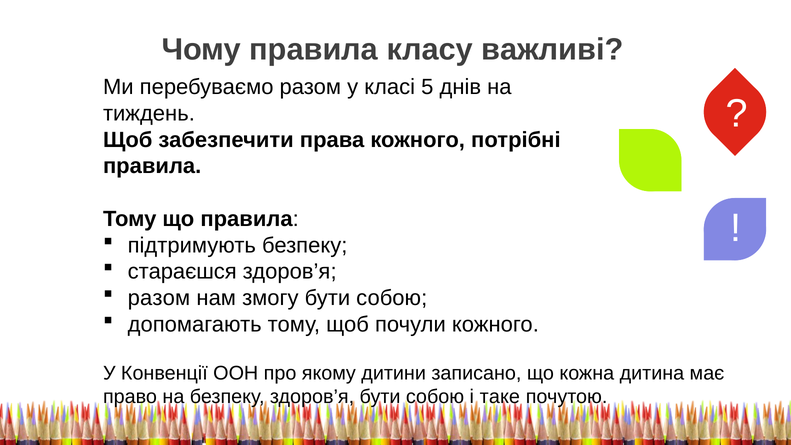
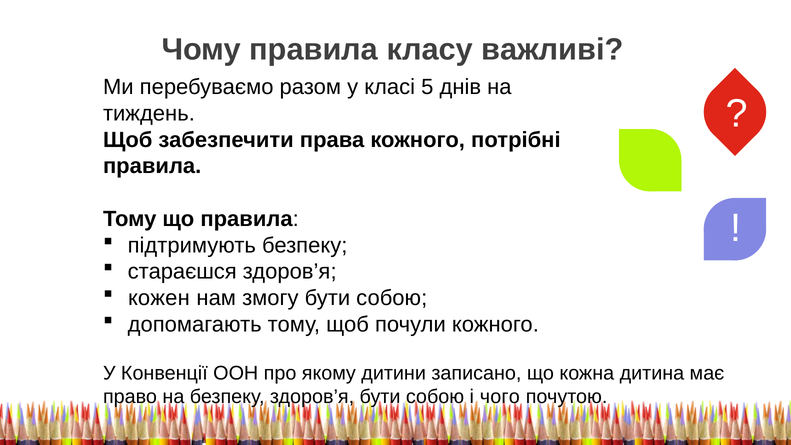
разом: разом -> кожен (159, 298)
таке: таке -> чого (500, 397)
